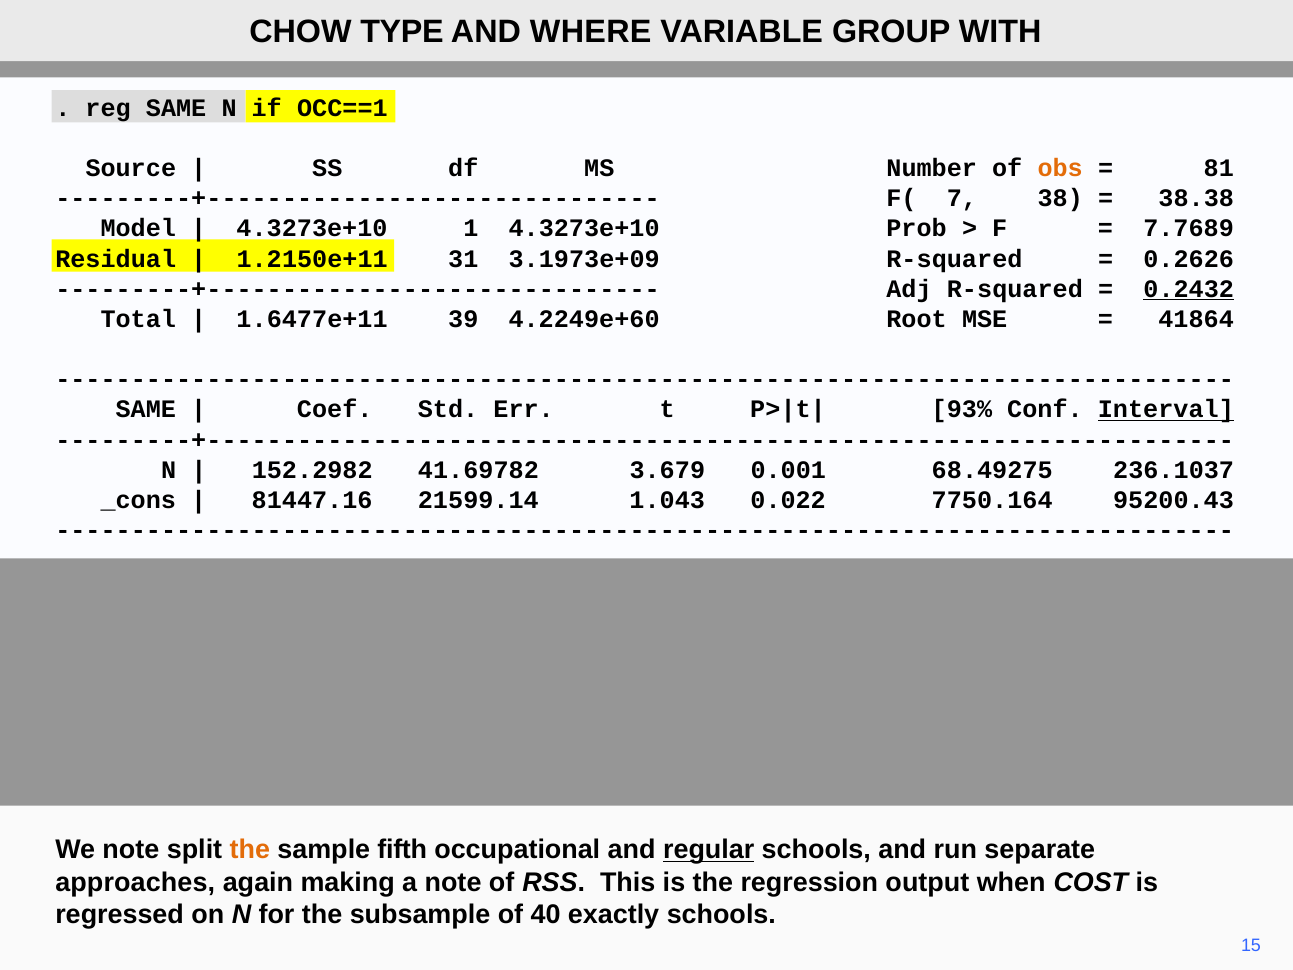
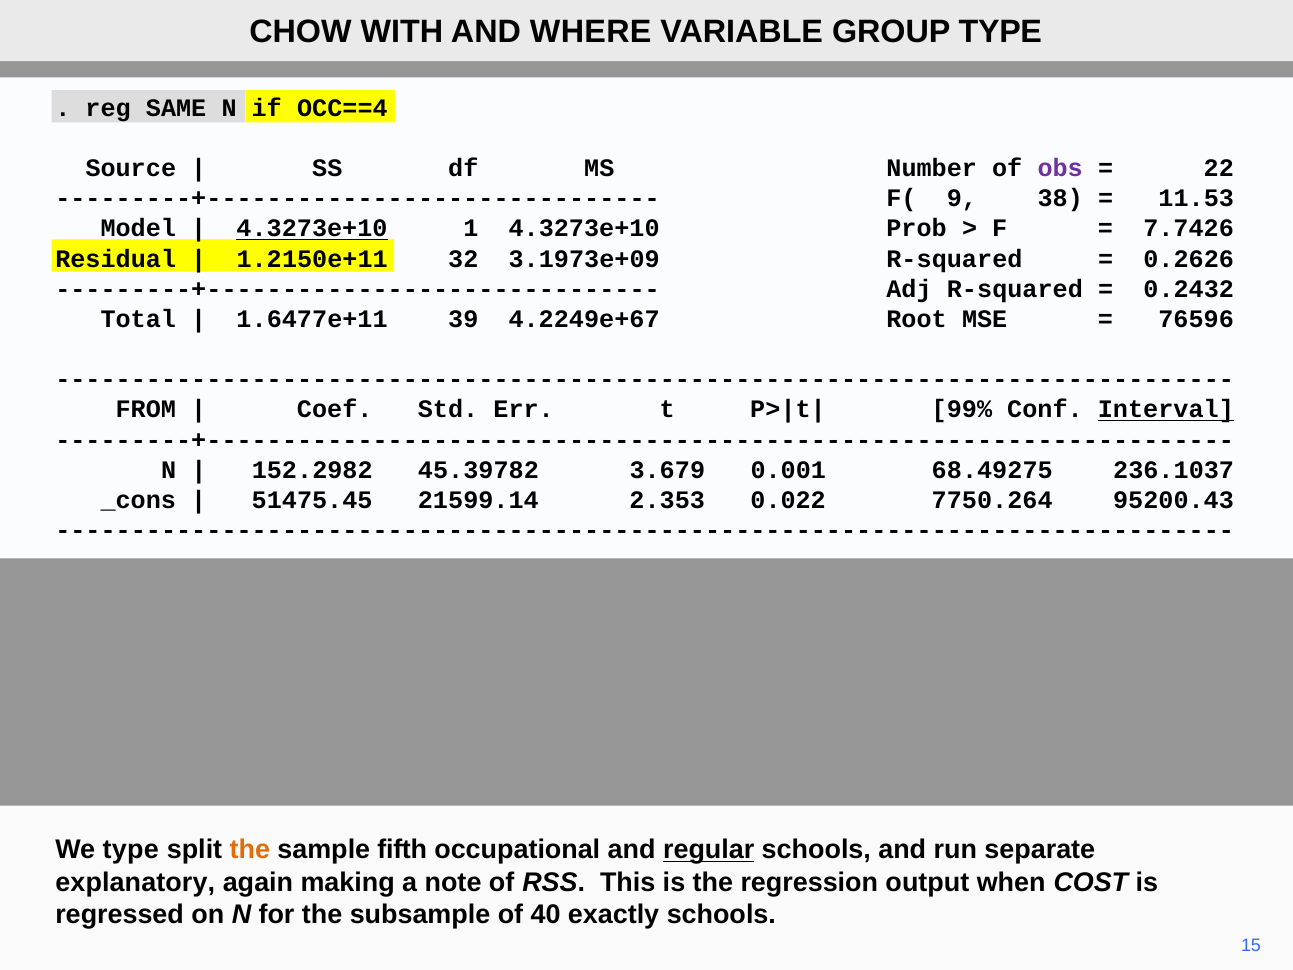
TYPE: TYPE -> WITH (402, 32)
GROUP WITH: WITH -> TYPE (1000, 32)
OCC==1: OCC==1 -> OCC==4 (342, 108)
obs colour: orange -> purple (1060, 168)
81: 81 -> 22 (1219, 168)
7: 7 -> 9 (962, 198)
38.38: 38.38 -> 11.53 (1196, 198)
4.3273e+10 underline: none -> present (312, 228)
7.7689: 7.7689 -> 7.7426 (1189, 228)
31: 31 -> 32 (463, 259)
0.2432 underline: present -> none (1189, 289)
4.2249e+60: 4.2249e+60 -> 4.2249e+67 (584, 319)
41864: 41864 -> 76596 (1196, 319)
SAME: SAME -> FROM (146, 410)
93%: 93% -> 99% (962, 410)
41.69782: 41.69782 -> 45.39782 (478, 470)
81447.16: 81447.16 -> 51475.45 (312, 500)
1.043: 1.043 -> 2.353 (667, 500)
7750.164: 7750.164 -> 7750.264 (992, 500)
We note: note -> type (131, 850)
approaches: approaches -> explanatory (135, 882)
